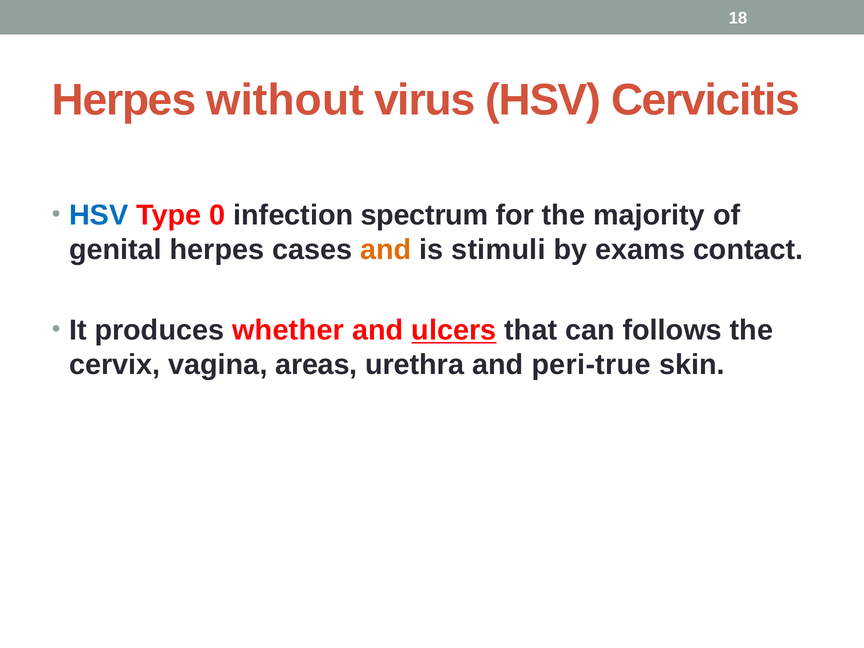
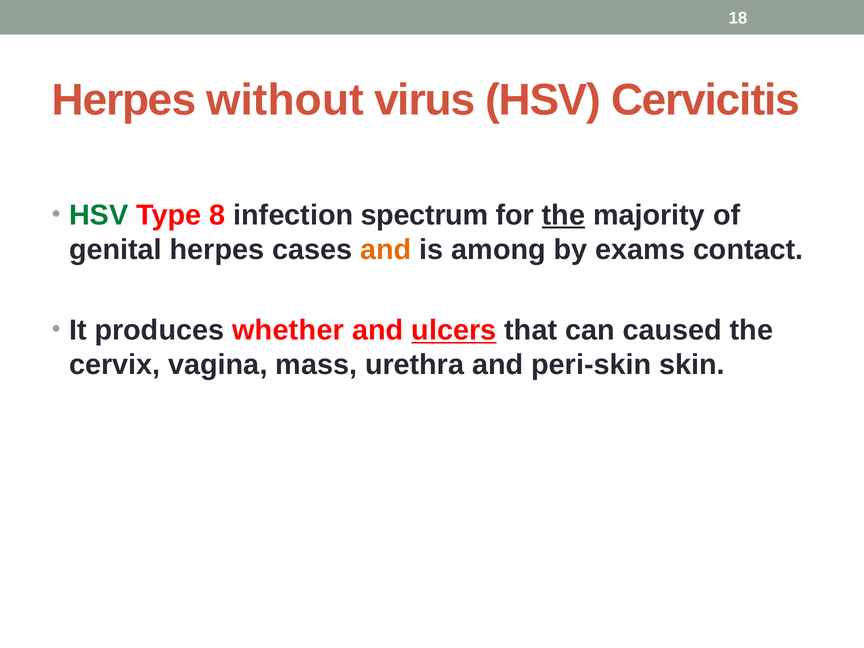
HSV colour: blue -> green (99, 215)
0: 0 -> 8 (217, 215)
the underline: none -> present (563, 215)
stimuli: stimuli -> among (499, 250)
follows: follows -> caused (672, 330)
areas: areas -> mass (316, 365)
peri-true: peri-true -> peri-skin (591, 365)
